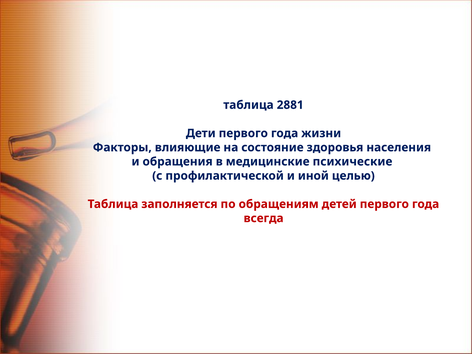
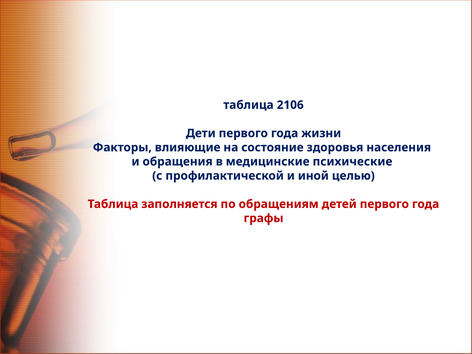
2881: 2881 -> 2106 (290, 105)
всегда: всегда -> графы (264, 218)
